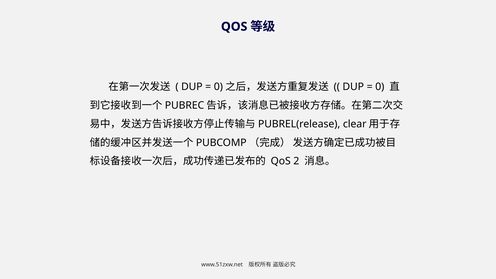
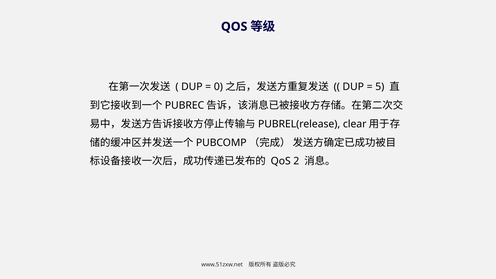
0: 0 -> 5 (380, 87)
